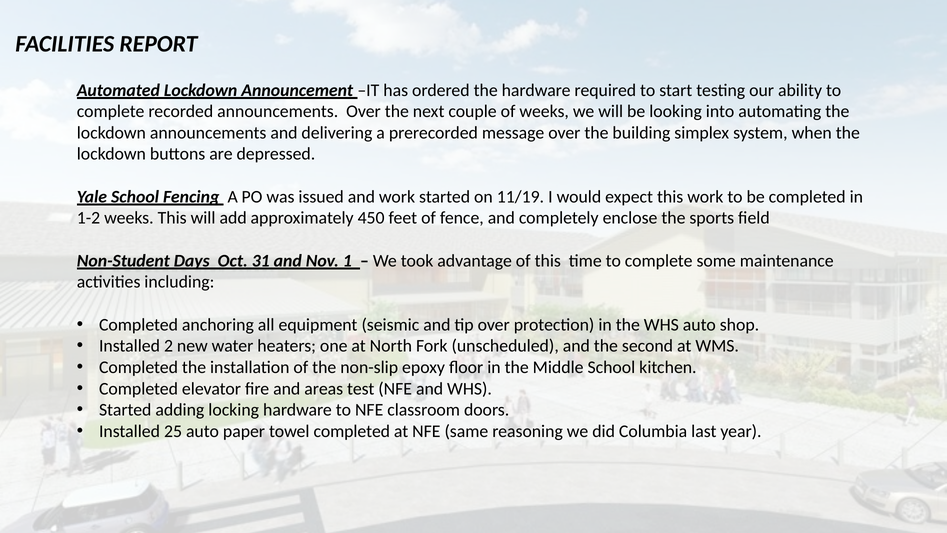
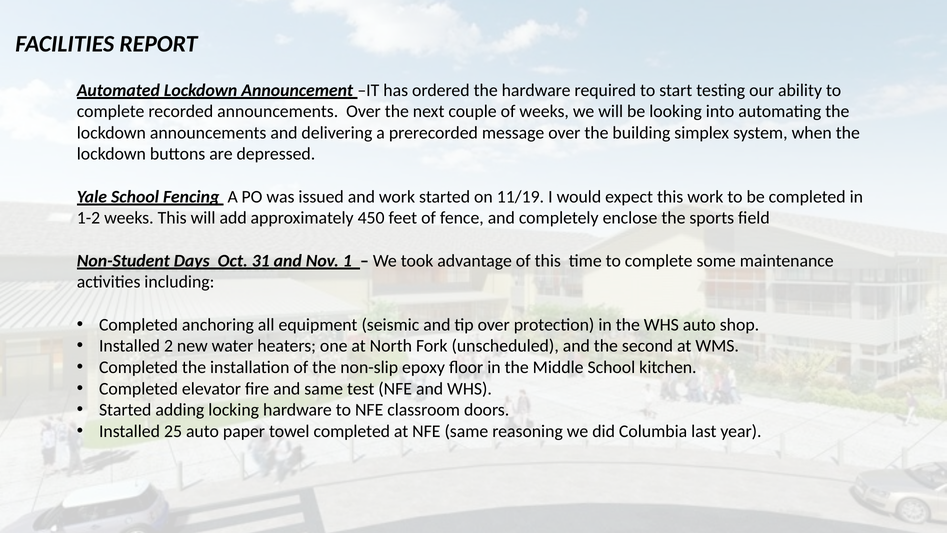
and areas: areas -> same (324, 388)
